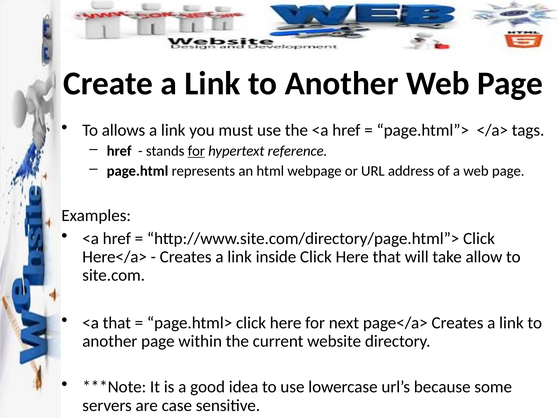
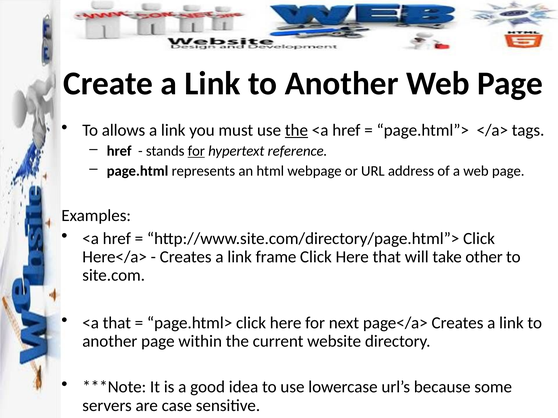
the underline: none -> present (296, 130)
inside: inside -> frame (276, 257)
allow: allow -> other (484, 257)
